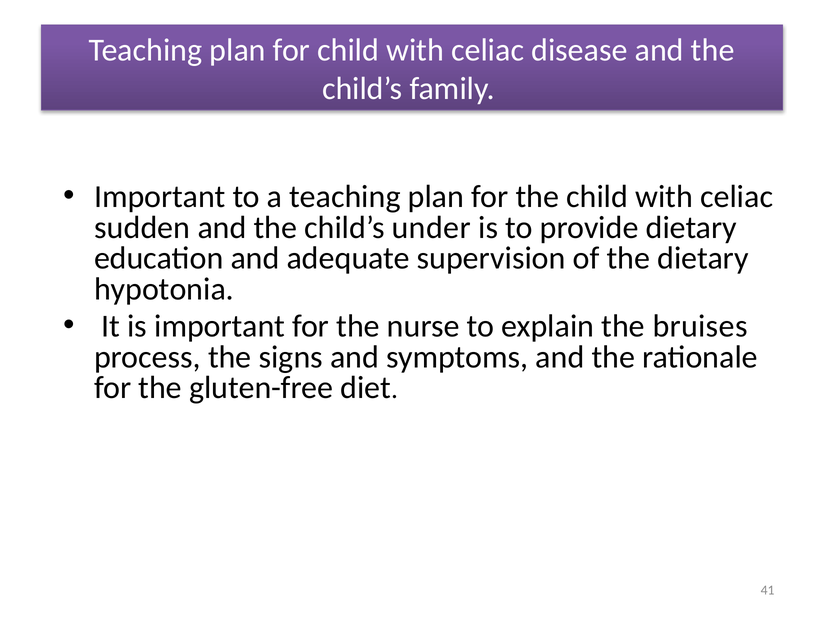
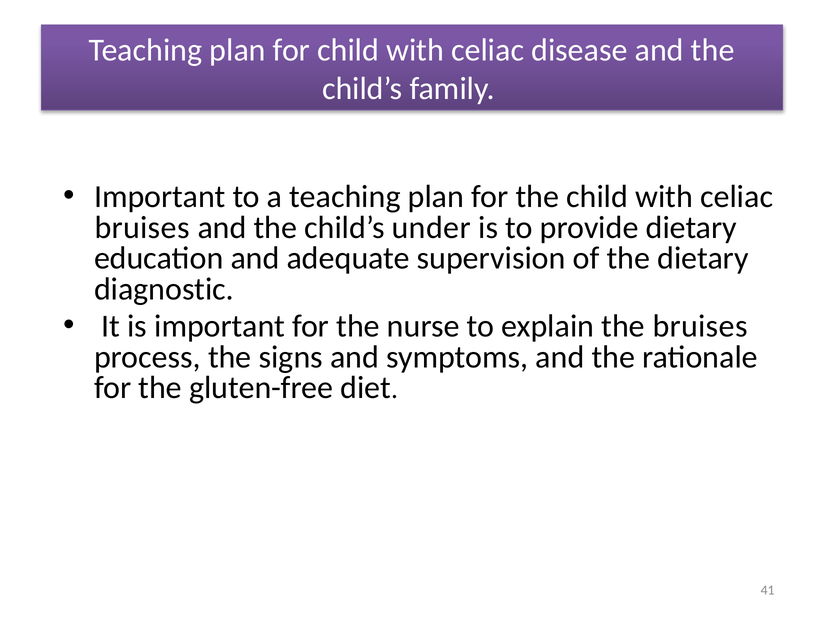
sudden: sudden -> bruises (142, 227)
hypotonia: hypotonia -> diagnostic (164, 289)
